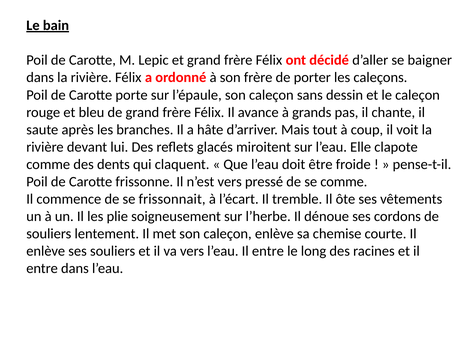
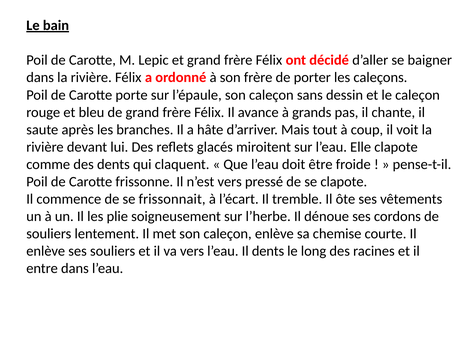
se comme: comme -> clapote (344, 182)
l’eau Il entre: entre -> dents (268, 251)
